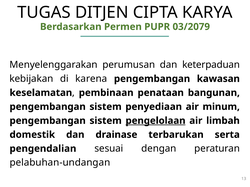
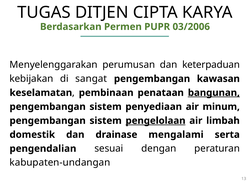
03/2079: 03/2079 -> 03/2006 (191, 27)
karena: karena -> sangat (91, 79)
bangunan underline: none -> present (214, 93)
terbarukan: terbarukan -> mengalami (176, 135)
pelabuhan-undangan: pelabuhan-undangan -> kabupaten-undangan (60, 163)
